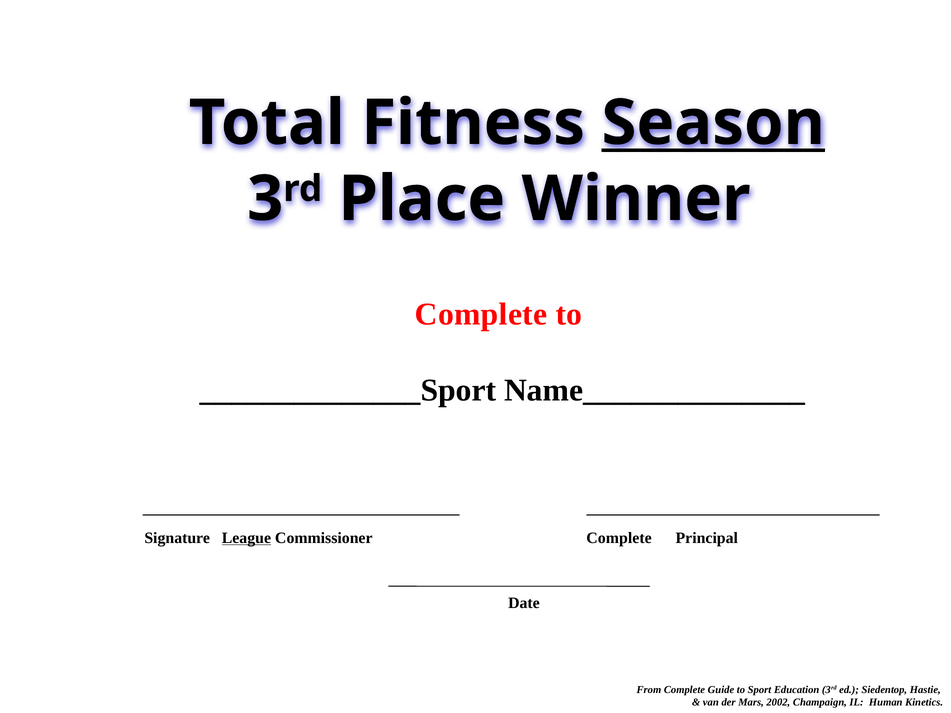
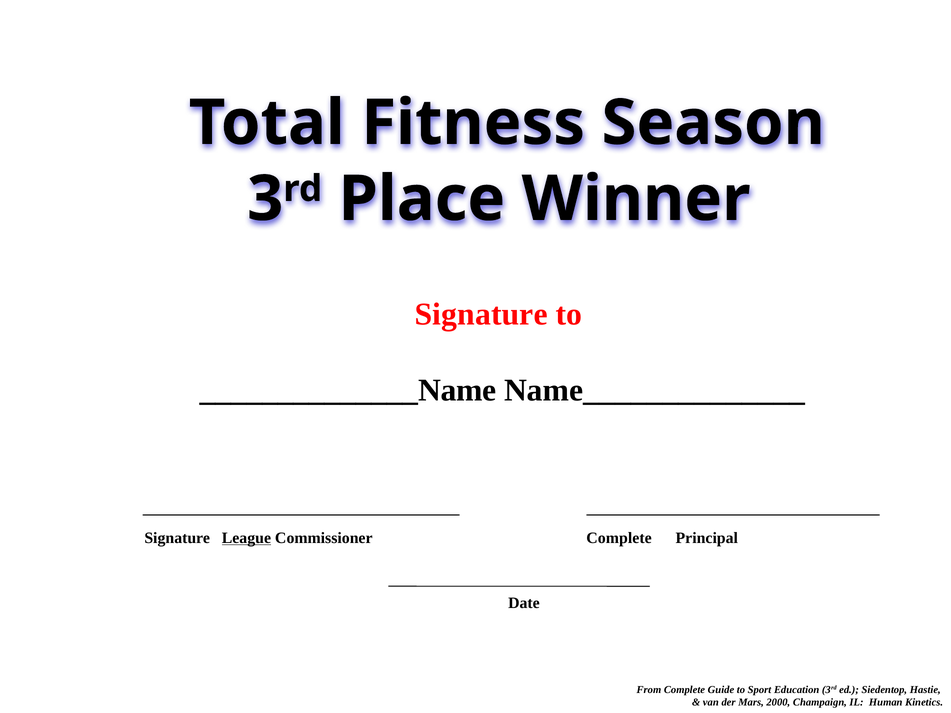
Season underline: present -> none (713, 123)
Complete: Complete -> Signature (481, 314)
______________Sport: ______________Sport -> ______________Name (348, 391)
2002: 2002 -> 2000 (778, 702)
